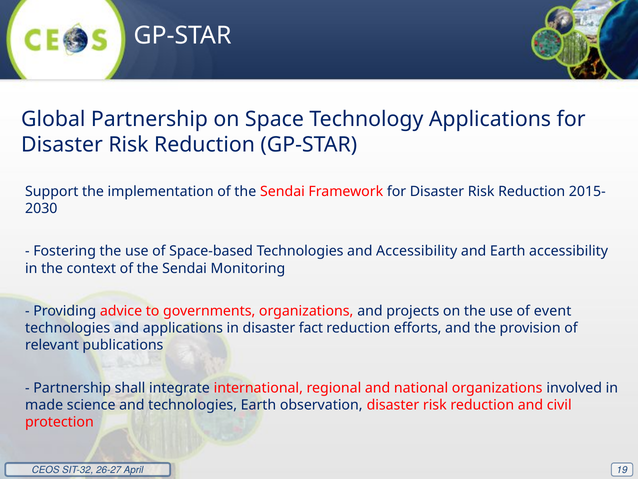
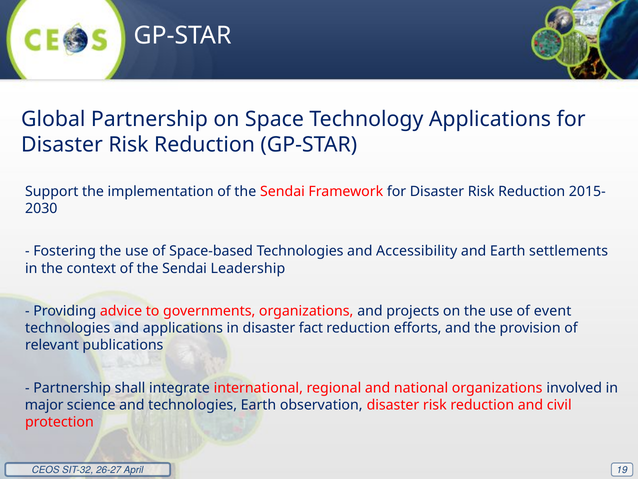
Earth accessibility: accessibility -> settlements (569, 251)
Monitoring: Monitoring -> Leadership (248, 268)
made: made -> major (44, 405)
